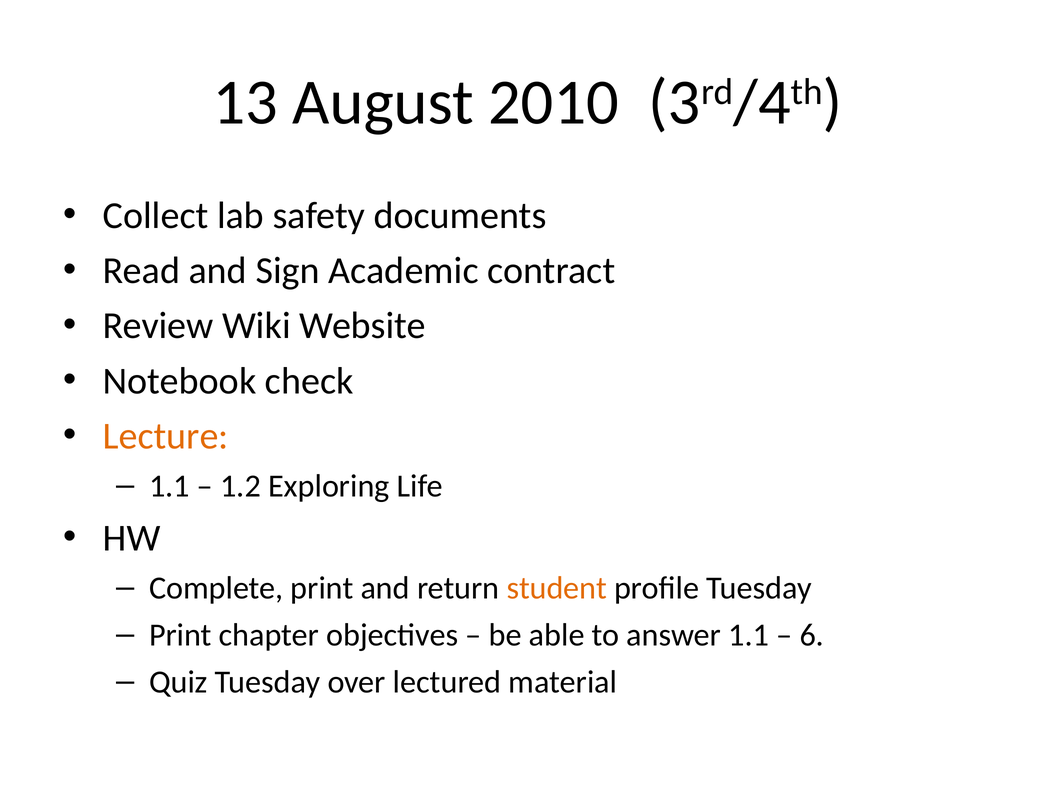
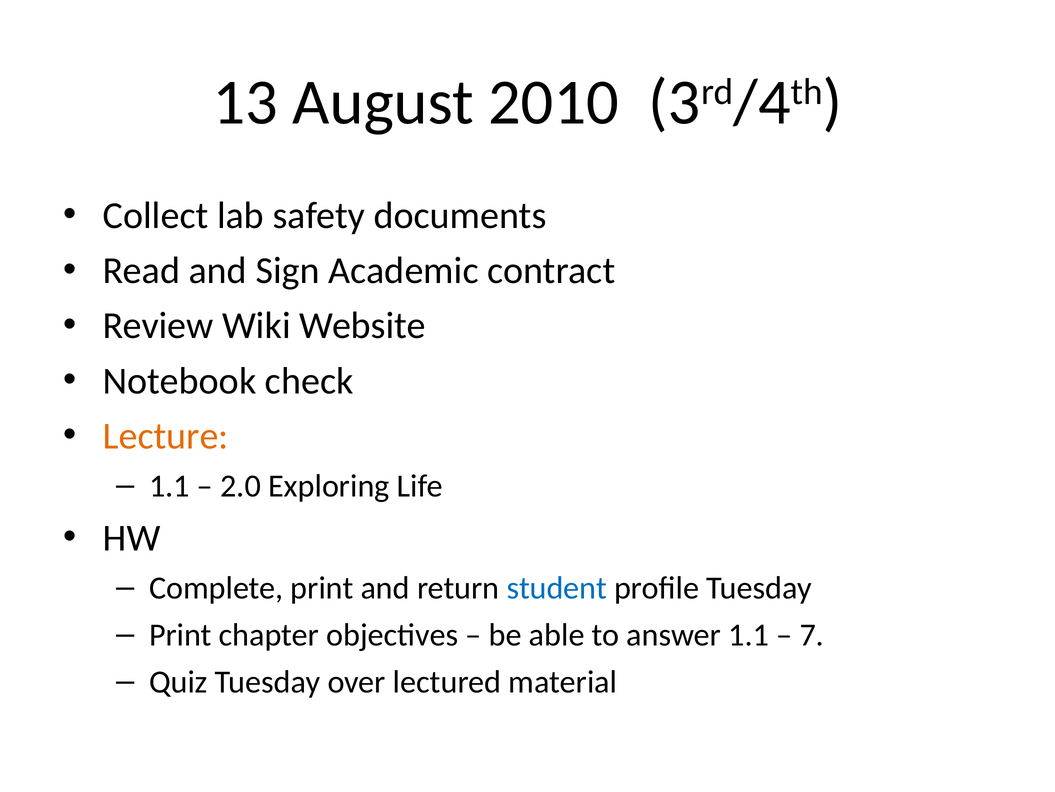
1.2: 1.2 -> 2.0 (241, 486)
student colour: orange -> blue (557, 588)
6: 6 -> 7 (812, 635)
